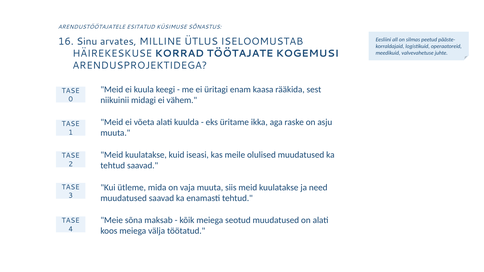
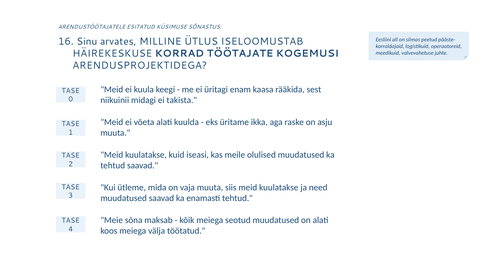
vähem: vähem -> takista (182, 100)
